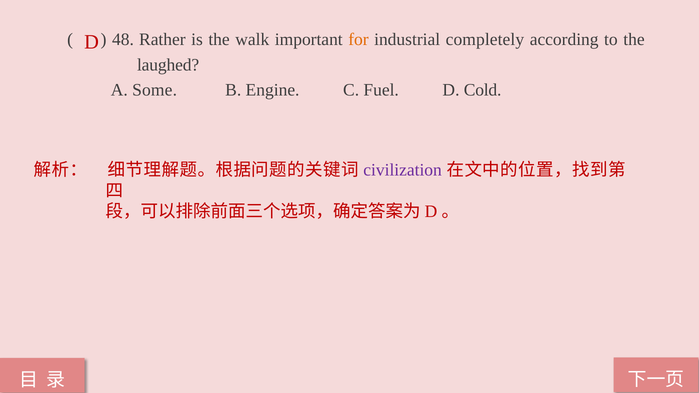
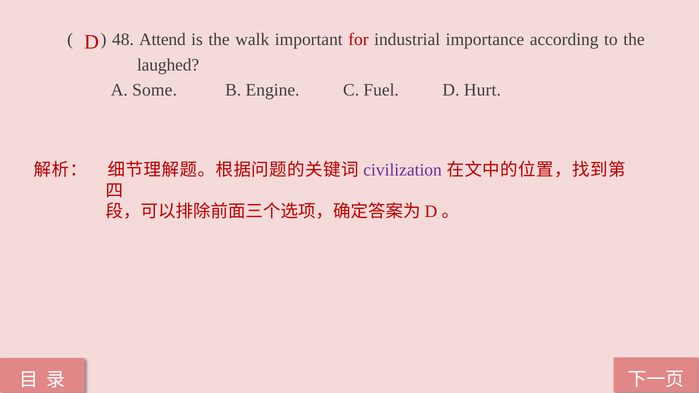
Rather: Rather -> Attend (162, 40)
for colour: orange -> red (358, 40)
completely: completely -> importance (485, 40)
Cold: Cold -> Hurt (482, 90)
